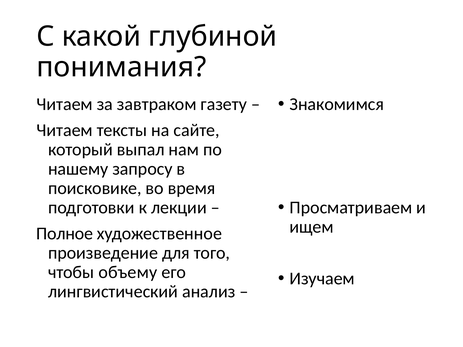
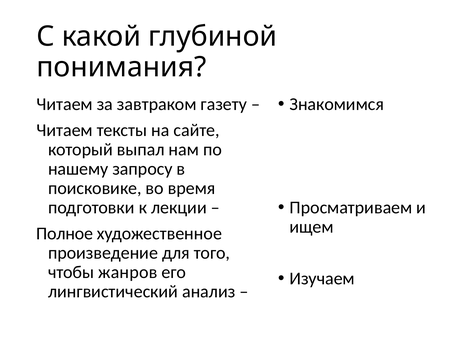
объему: объему -> жанров (128, 273)
